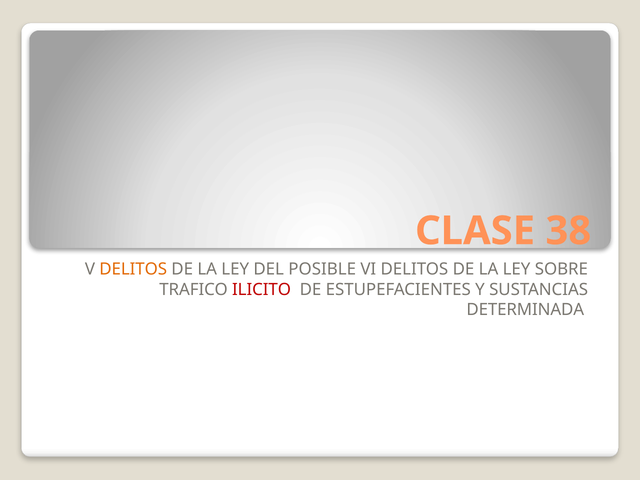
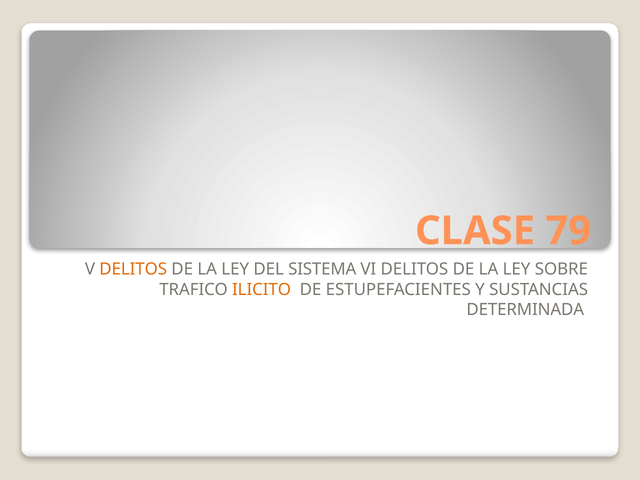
38: 38 -> 79 (568, 231)
POSIBLE: POSIBLE -> SISTEMA (322, 269)
ILICITO colour: red -> orange (262, 289)
